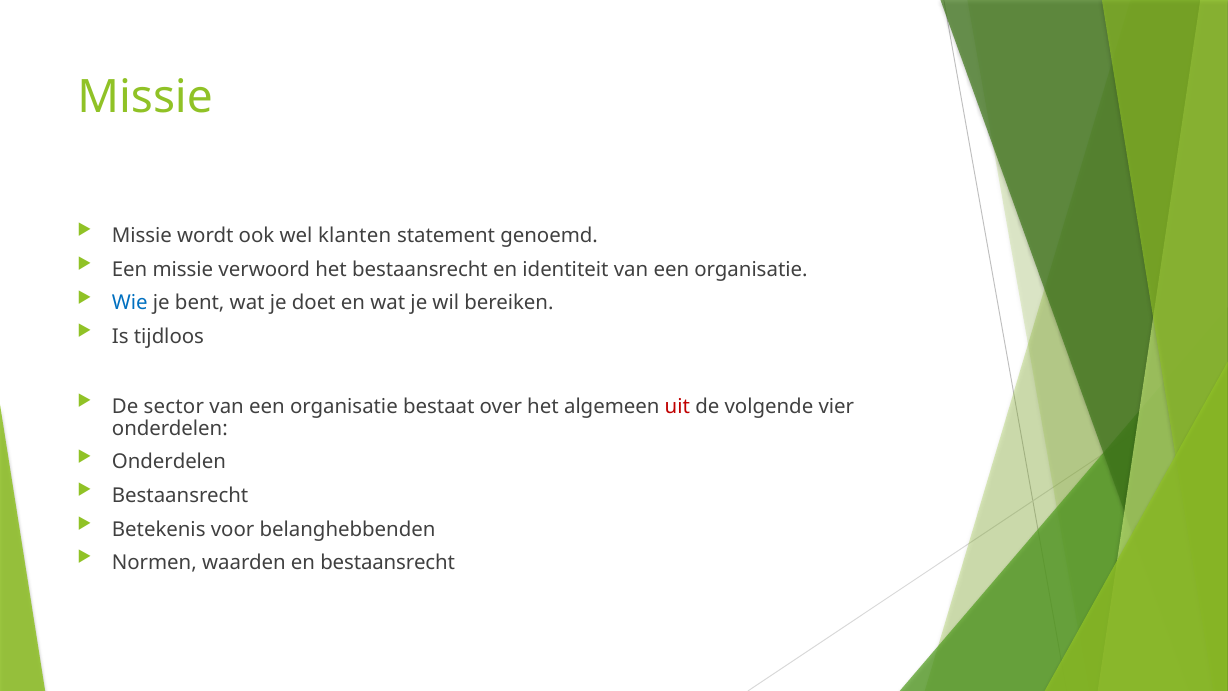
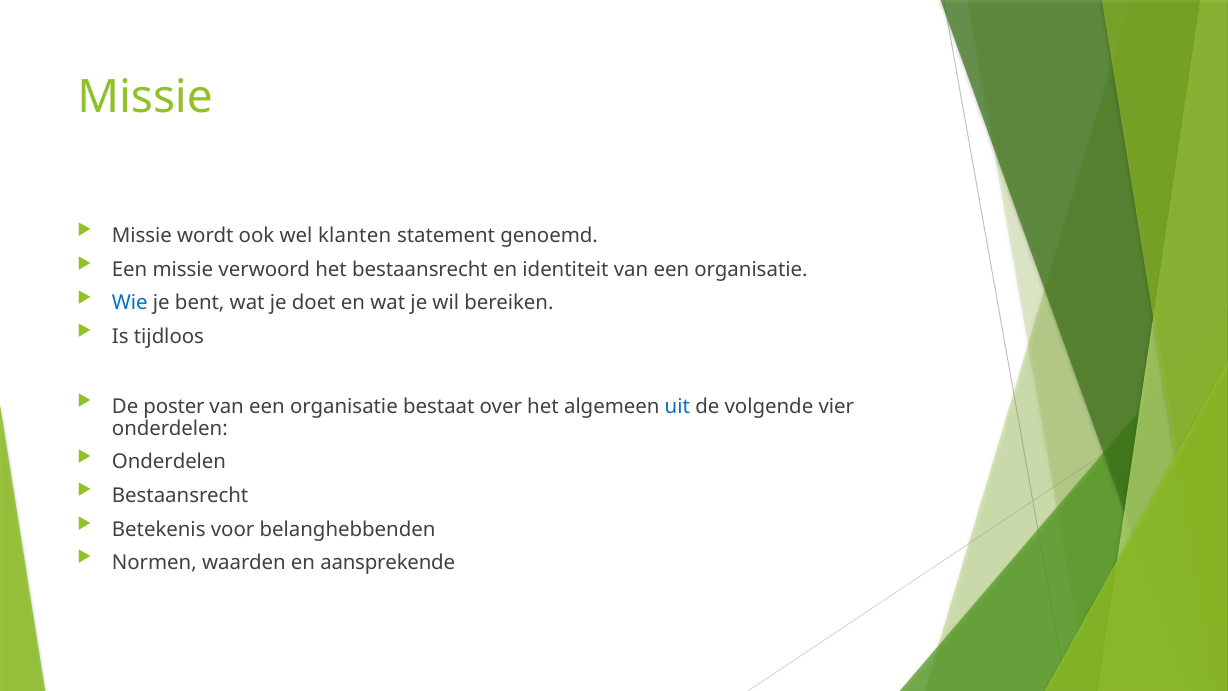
sector: sector -> poster (174, 406)
uit colour: red -> blue (677, 406)
en bestaansrecht: bestaansrecht -> aansprekende (388, 563)
